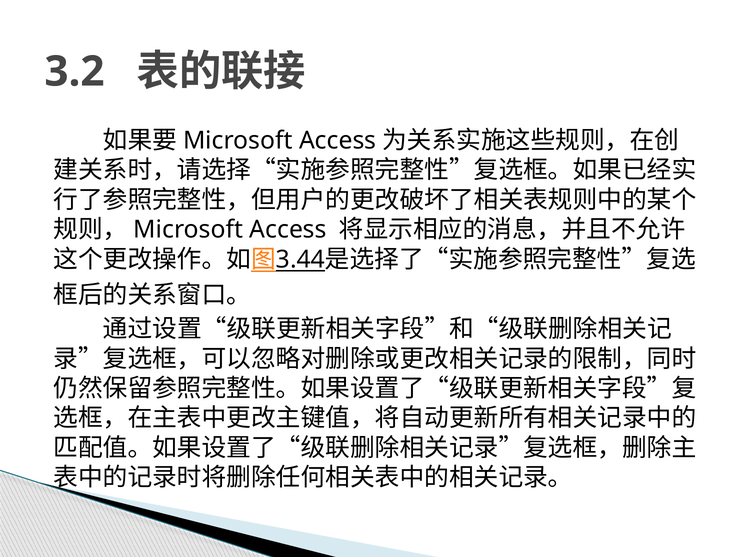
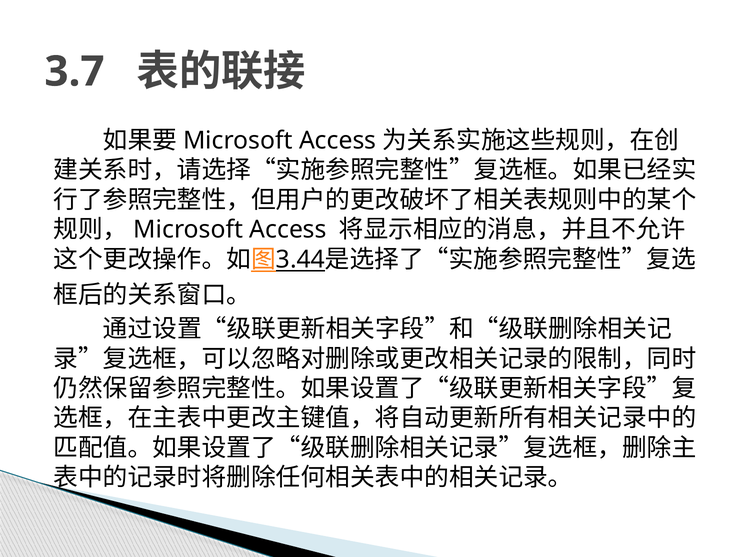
3.2: 3.2 -> 3.7 (74, 72)
